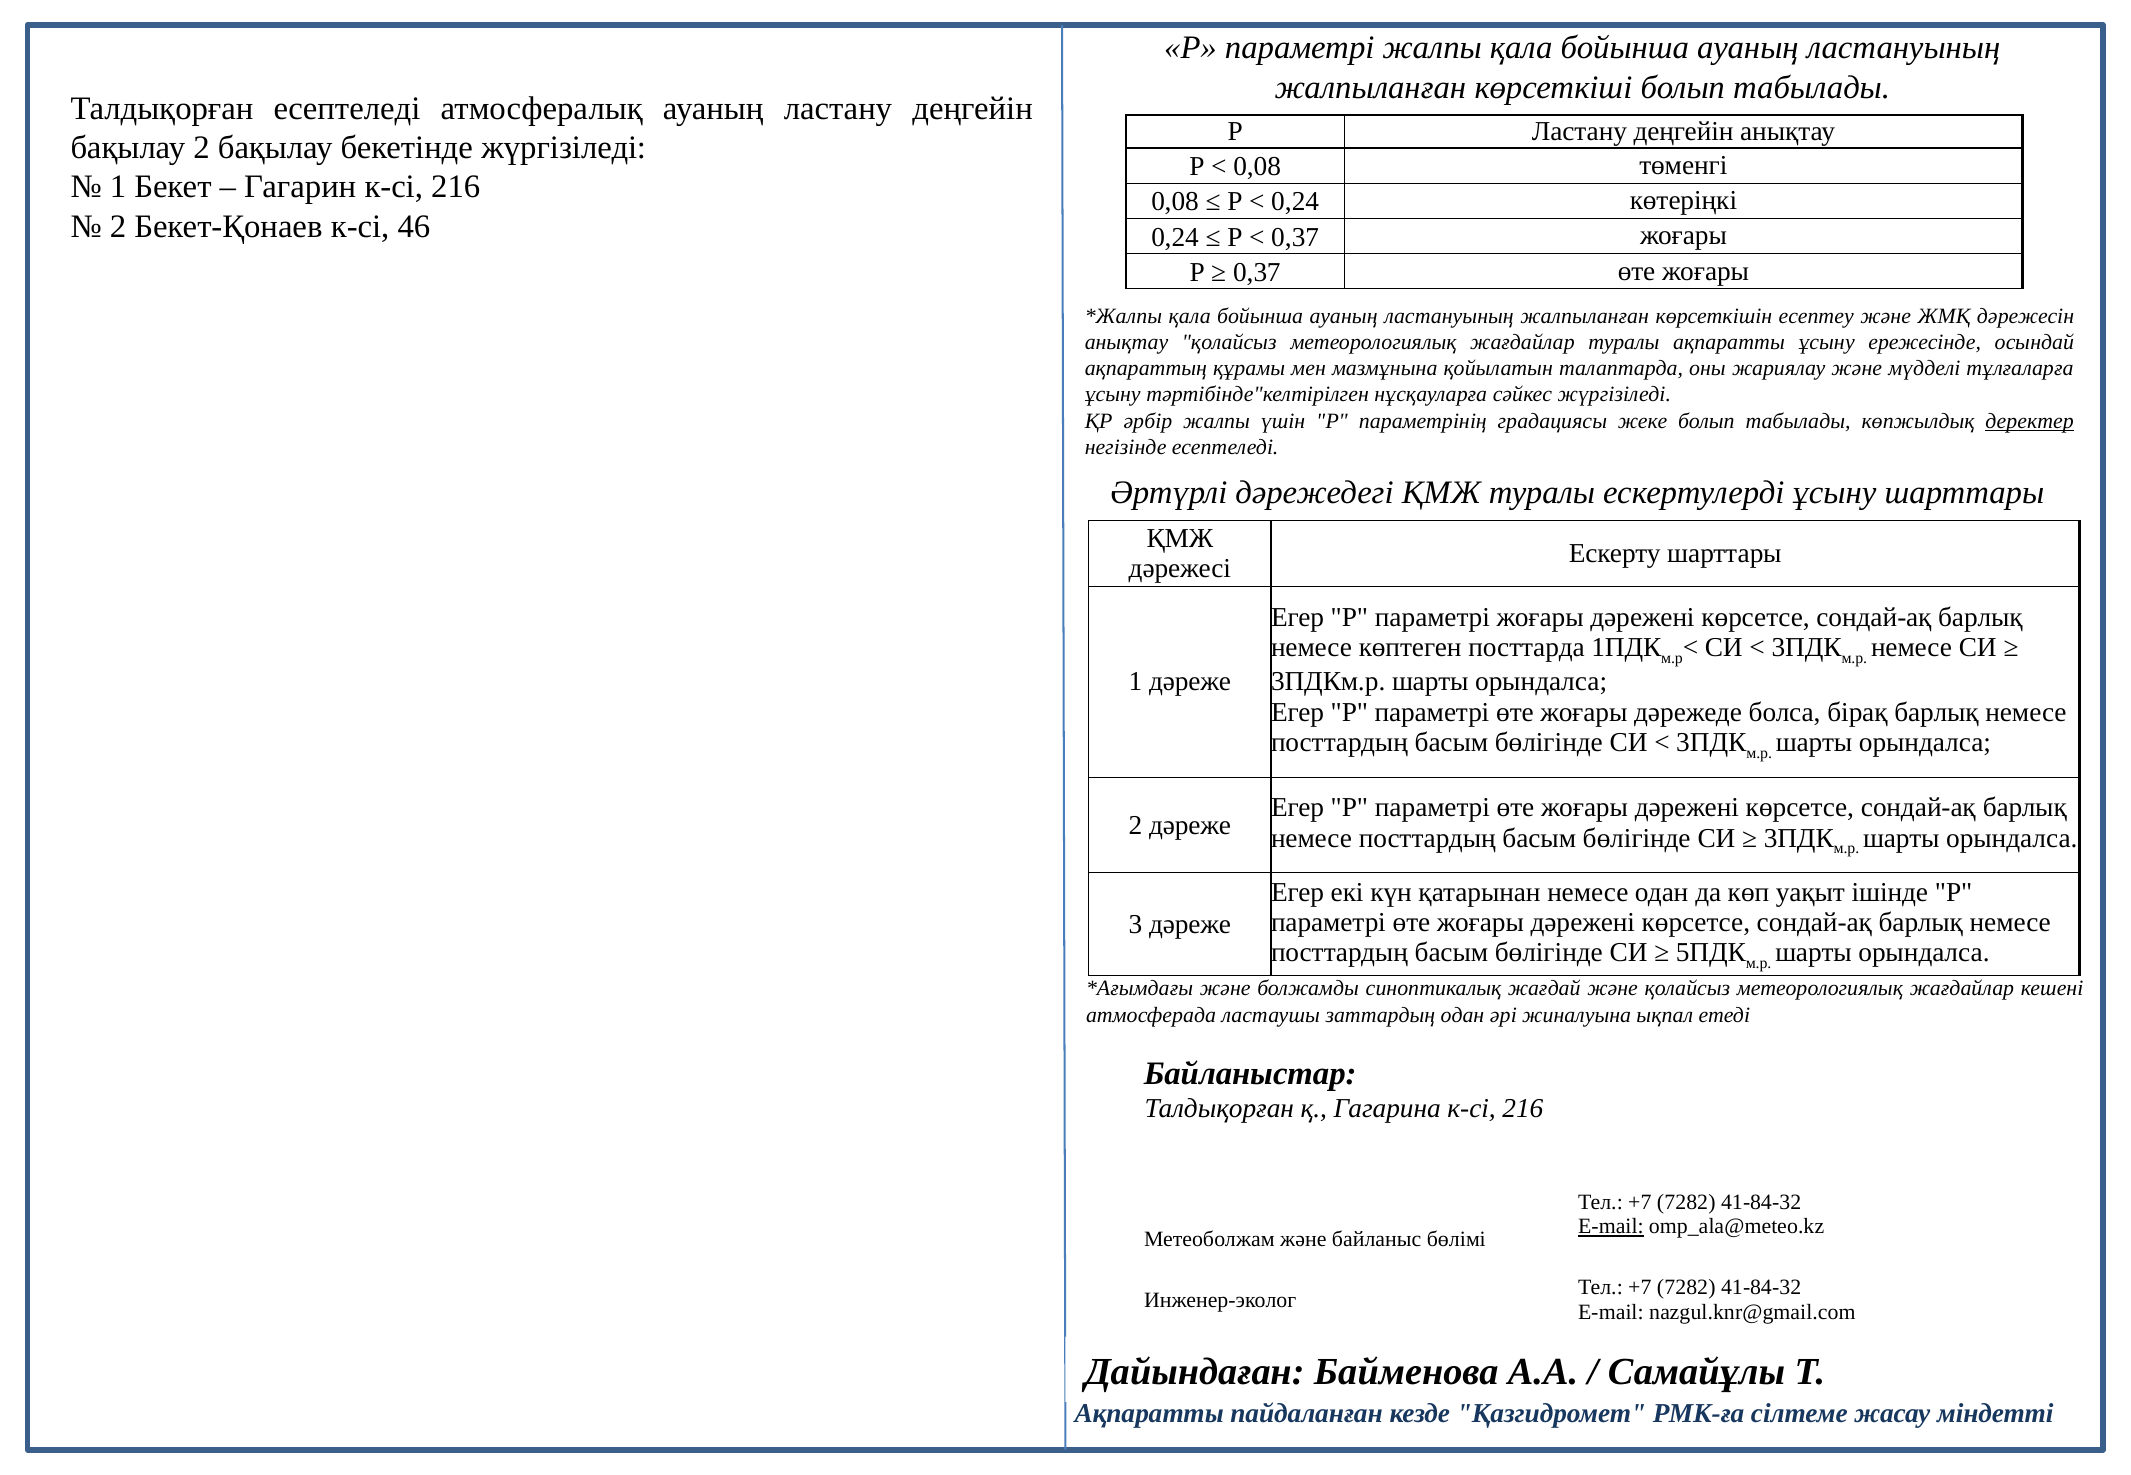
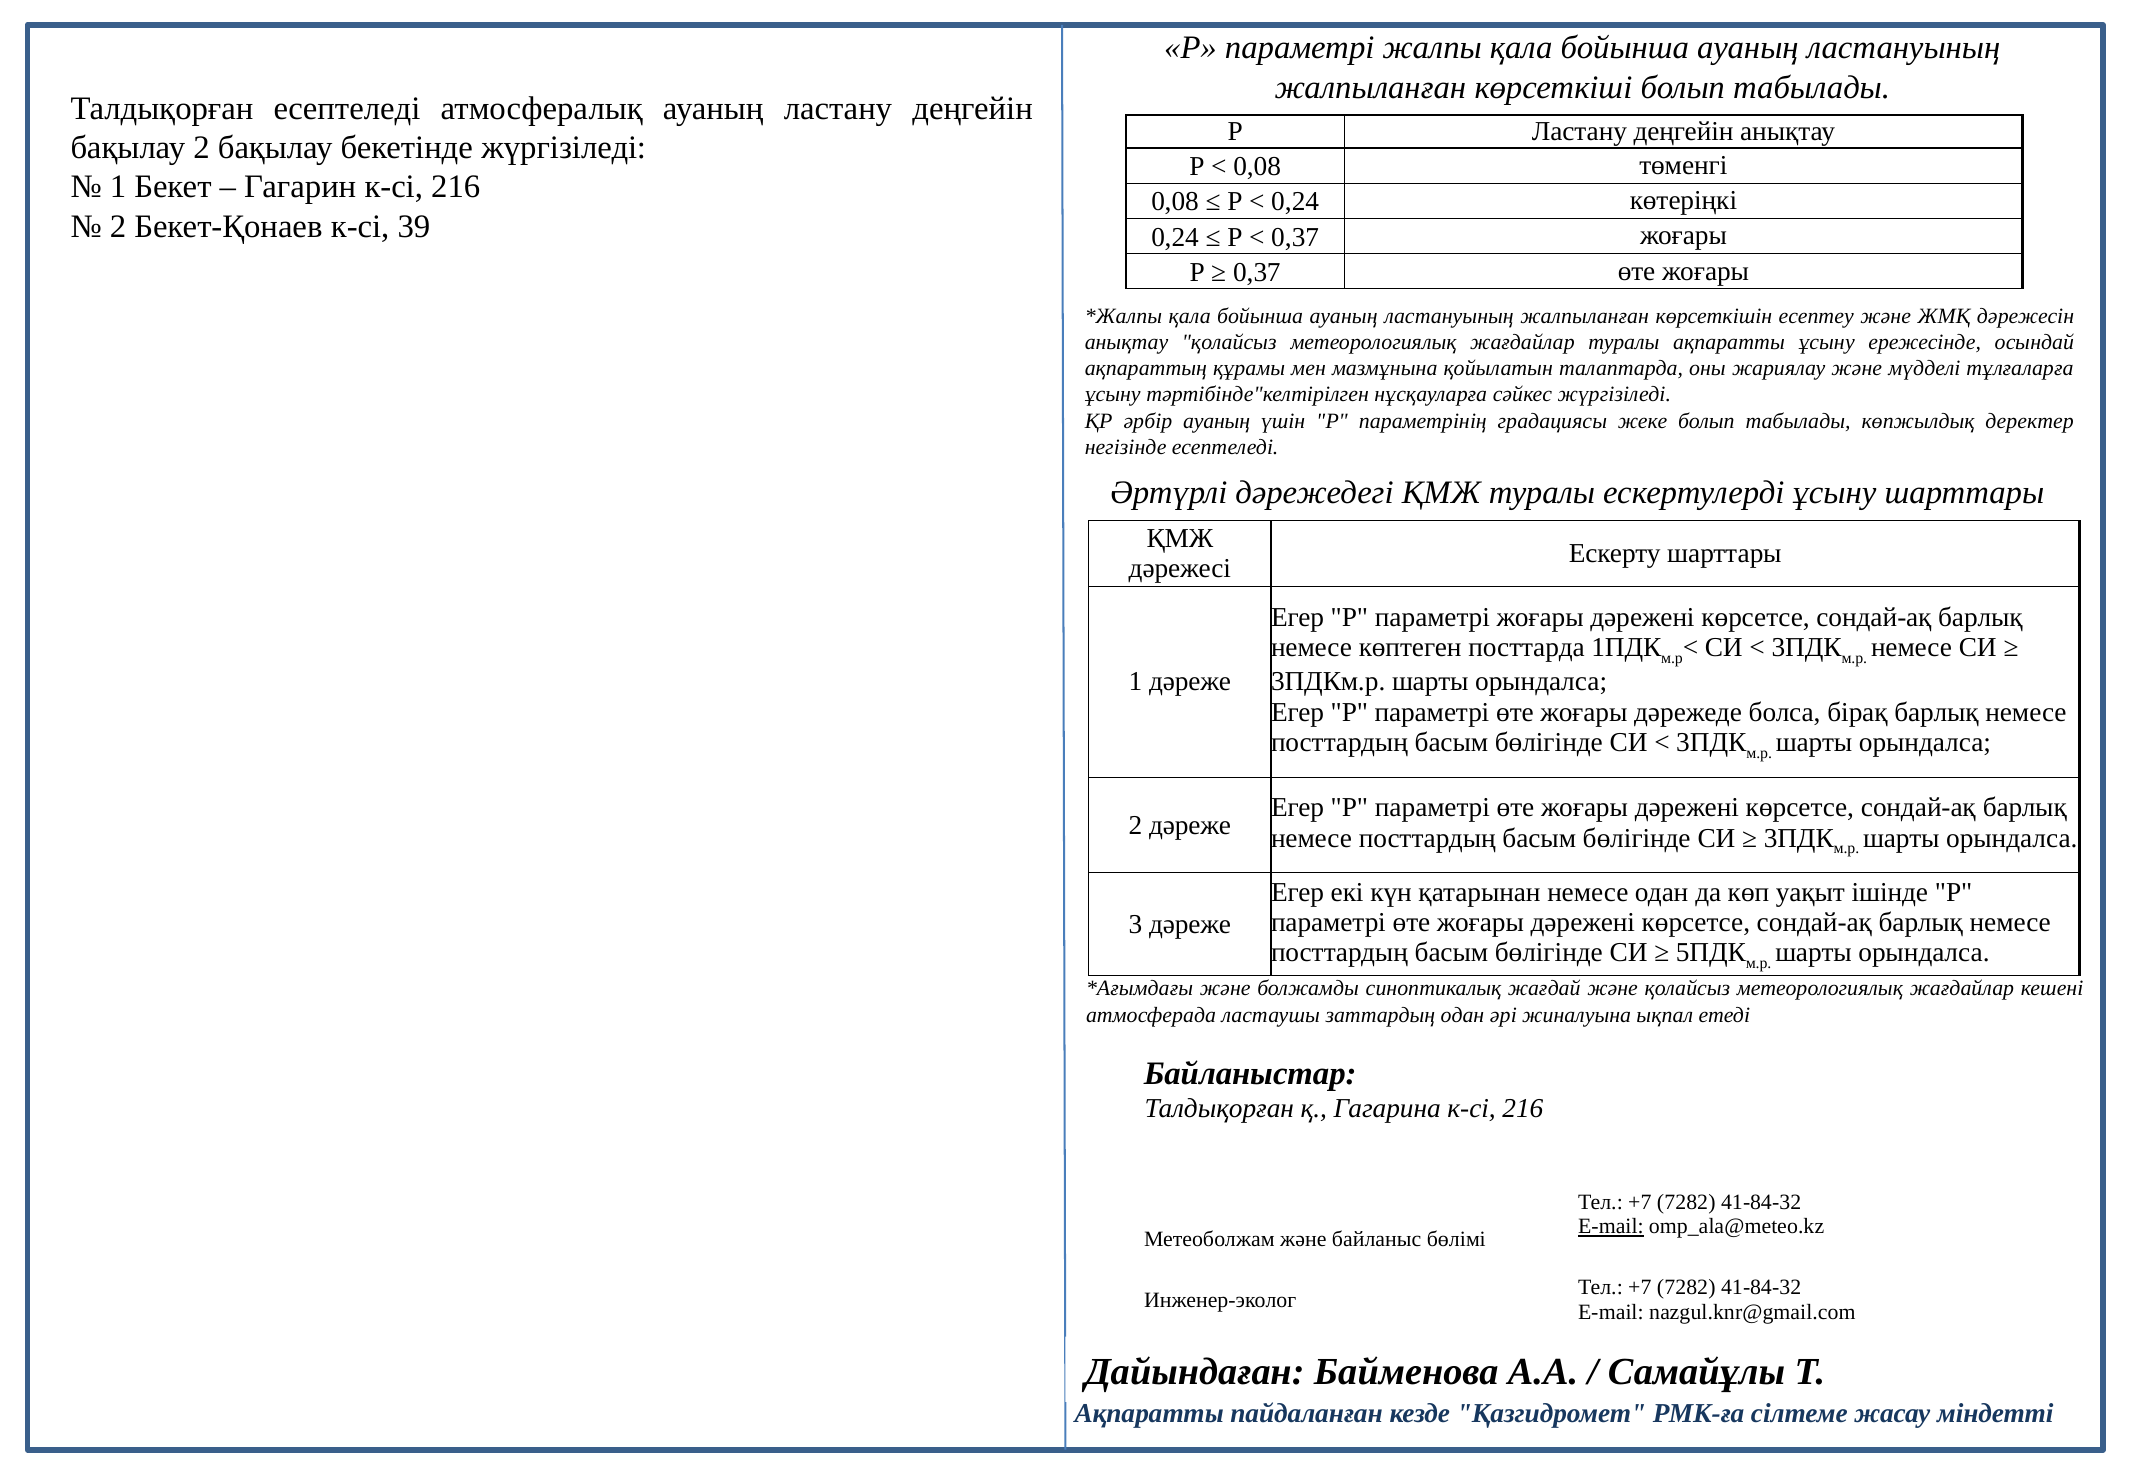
46: 46 -> 39 (414, 226)
әрбір жалпы: жалпы -> ауаның (1217, 421)
деректер underline: present -> none (2030, 421)
